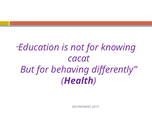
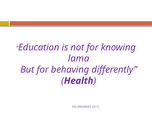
cacat: cacat -> lama (79, 58)
